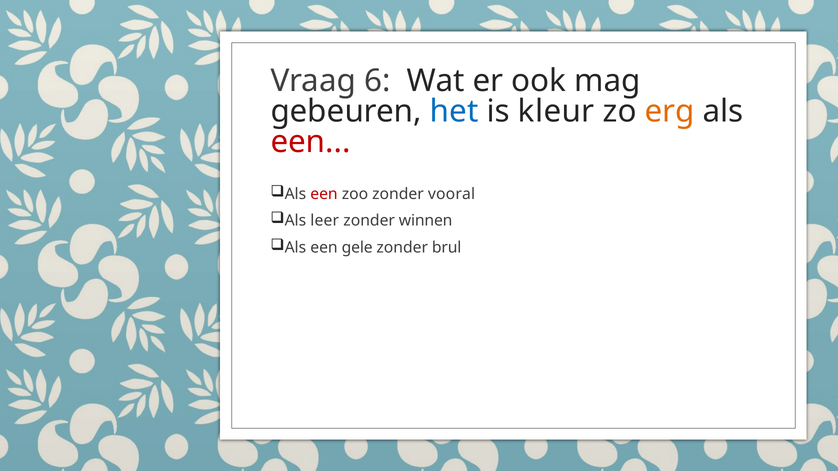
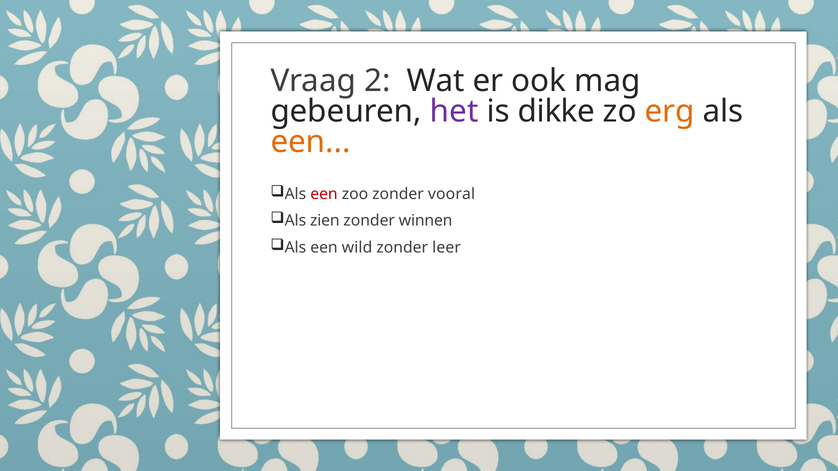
6: 6 -> 2 (377, 81)
het colour: blue -> purple (454, 111)
kleur: kleur -> dikke (556, 111)
een colour: red -> orange (311, 142)
leer: leer -> zien (325, 221)
gele: gele -> wild (357, 248)
brul: brul -> leer (447, 248)
